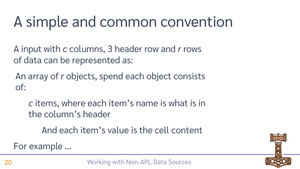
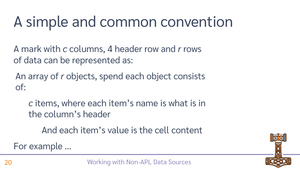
input: input -> mark (31, 49)
3: 3 -> 4 (110, 49)
